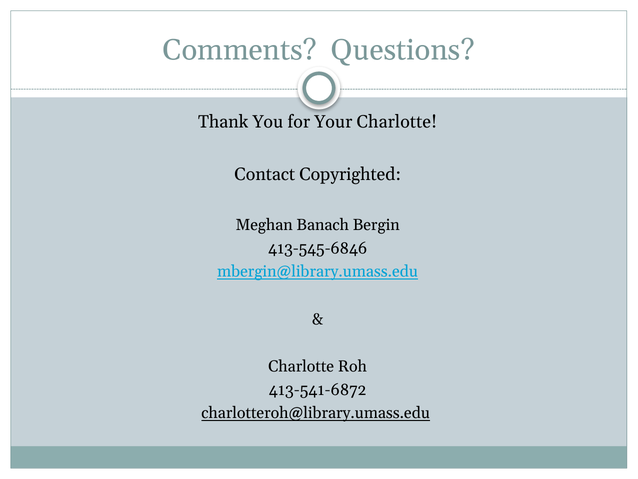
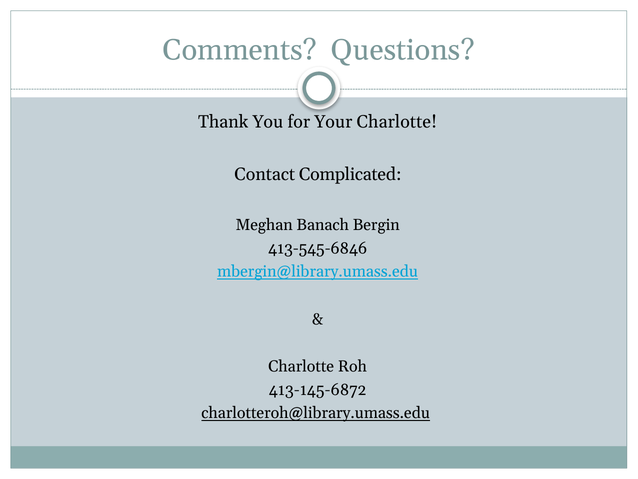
Copyrighted: Copyrighted -> Complicated (350, 174)
413-541-6872: 413-541-6872 -> 413-145-6872 (318, 389)
